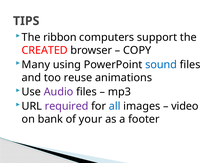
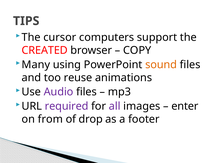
ribbon: ribbon -> cursor (60, 37)
sound colour: blue -> orange (161, 65)
all colour: blue -> purple (115, 106)
video: video -> enter (185, 106)
bank: bank -> from (50, 119)
your: your -> drop (91, 119)
